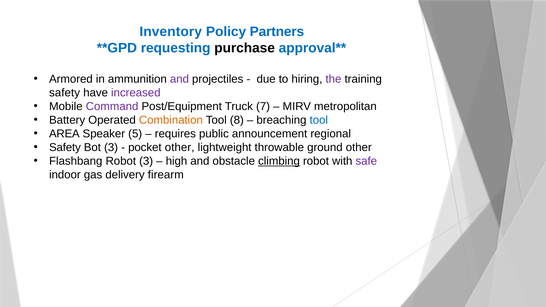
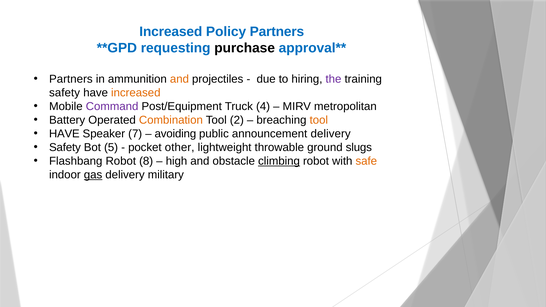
Inventory: Inventory -> Increased (171, 32)
Armored: Armored -> Partners (71, 79)
and colour: purple -> orange (179, 79)
increased colour: purple -> orange (136, 93)
7: 7 -> 4 (263, 106)
8: 8 -> 2 (237, 120)
tool colour: blue -> orange (319, 120)
AREA: AREA -> HAVE (64, 134)
5: 5 -> 7 (135, 134)
requires: requires -> avoiding (175, 134)
announcement regional: regional -> delivery (331, 134)
Bot 3: 3 -> 5 (111, 147)
ground other: other -> slugs (359, 147)
Robot 3: 3 -> 8 (146, 161)
safe colour: purple -> orange (366, 161)
gas underline: none -> present (93, 175)
firearm: firearm -> military (166, 175)
